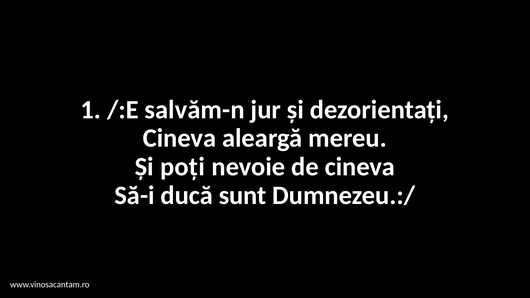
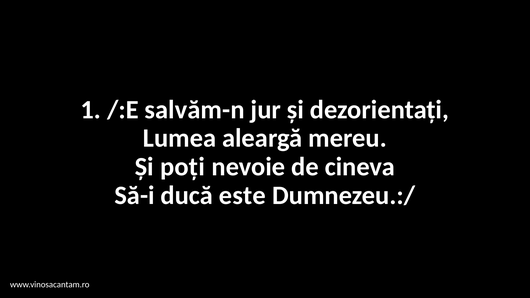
Cineva: Cineva -> Lumea (180, 138)
sunt: sunt -> este (242, 196)
